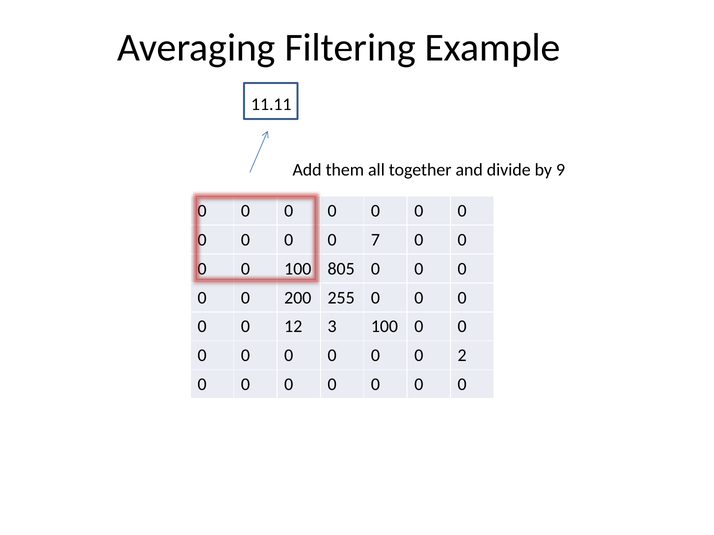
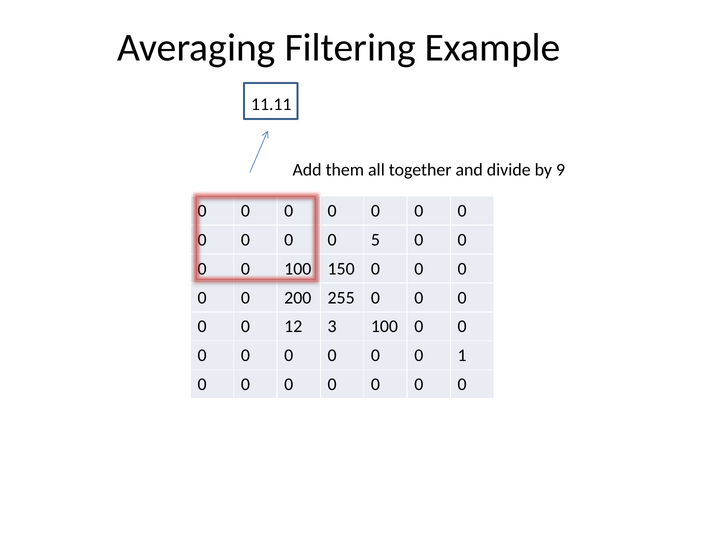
7: 7 -> 5 (375, 240)
805: 805 -> 150 (341, 269)
2: 2 -> 1 (462, 356)
